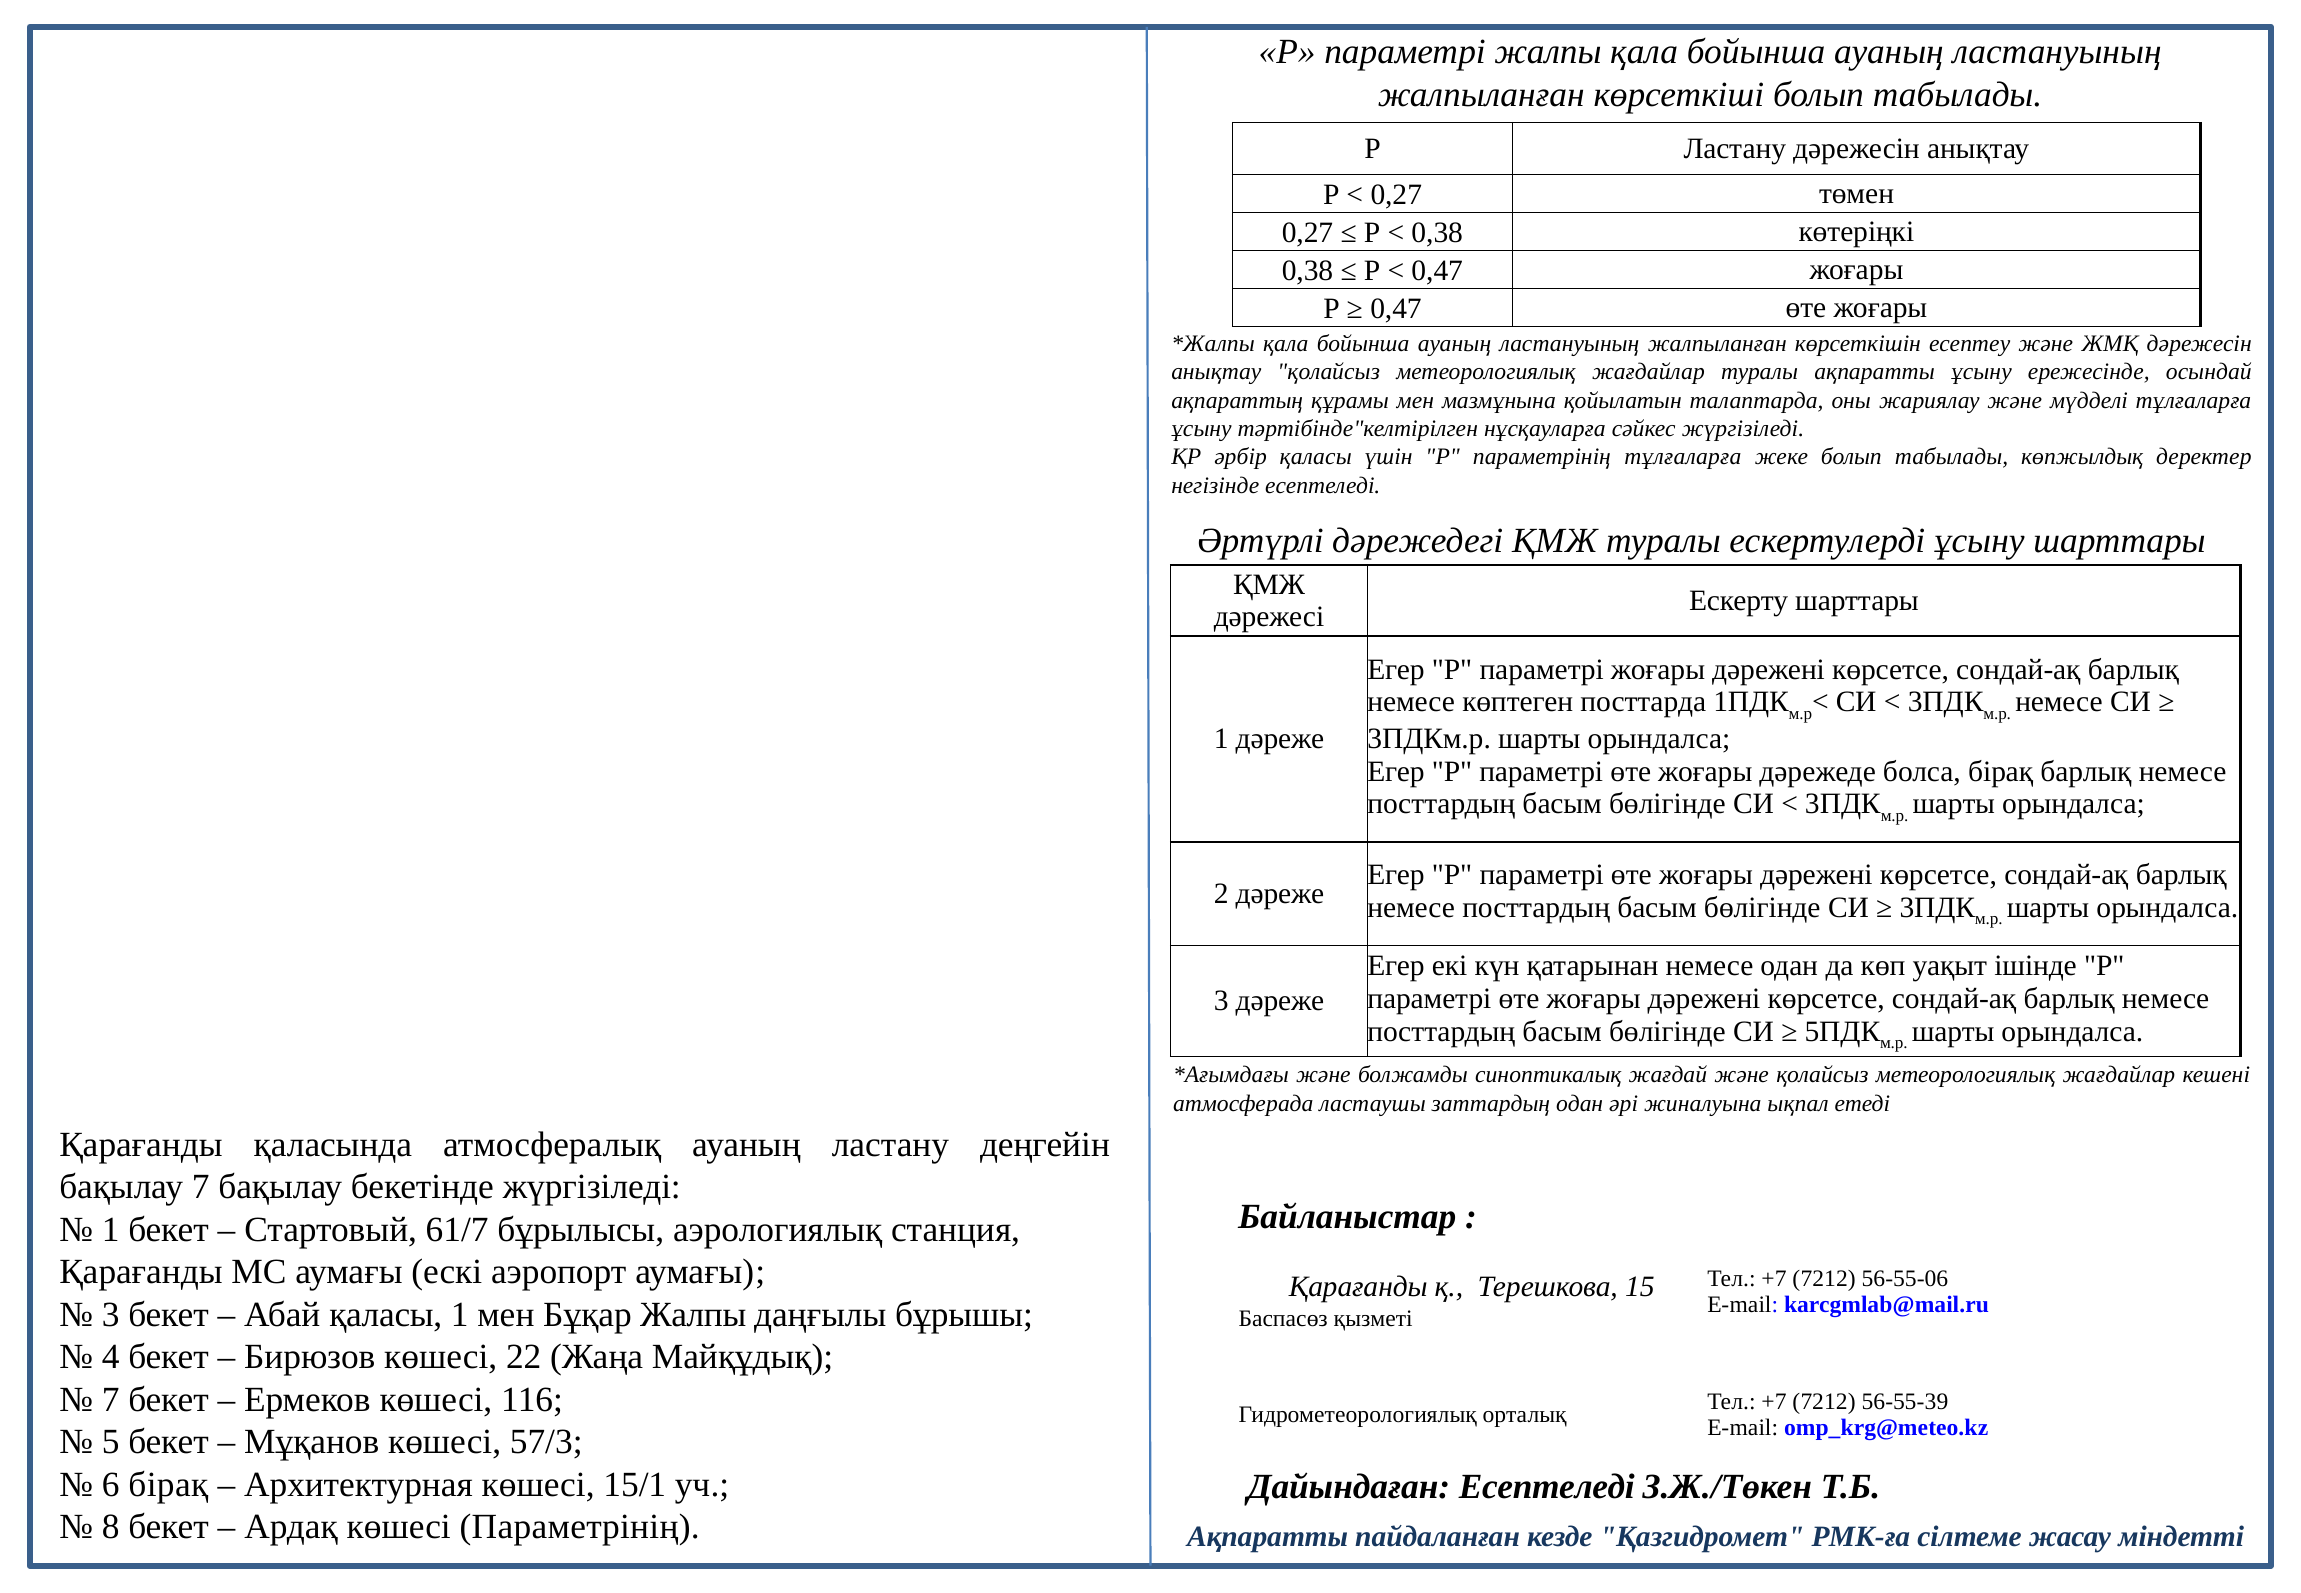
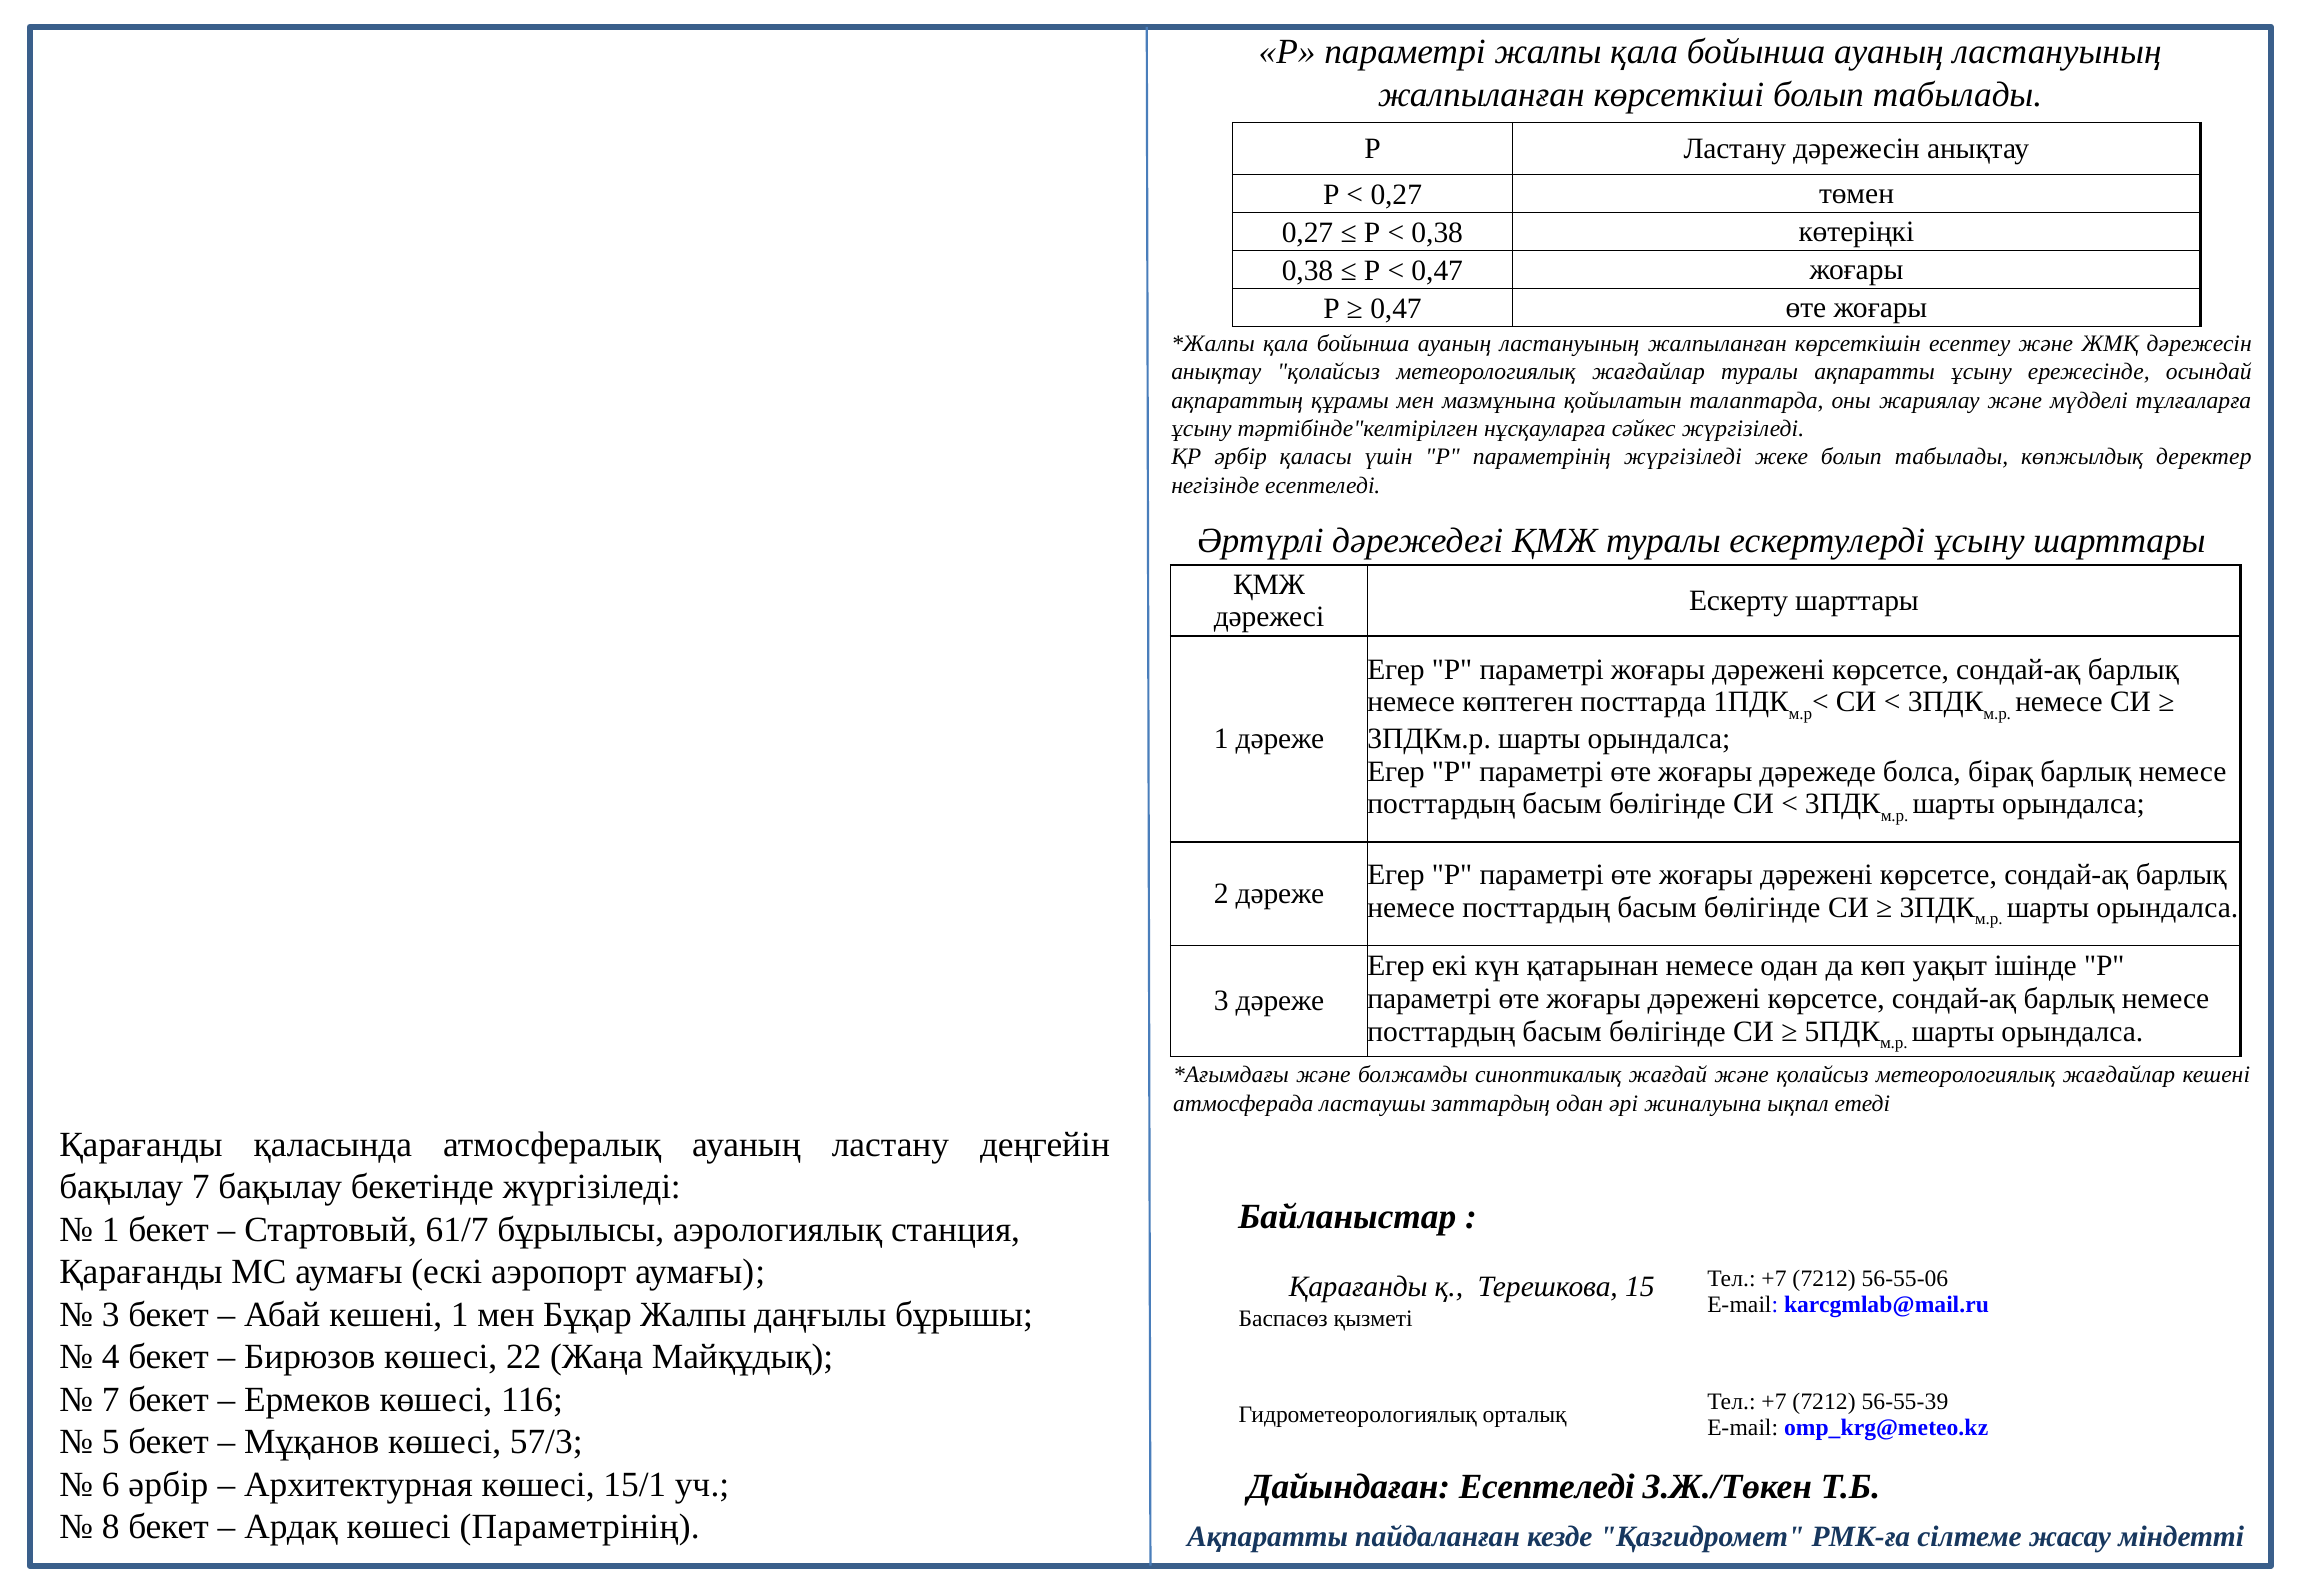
параметрінің тұлғаларға: тұлғаларға -> жүргізіледі (1683, 457)
Абай қаласы: қаласы -> кешені (386, 1315)
6 бірақ: бірақ -> әрбір (168, 1485)
